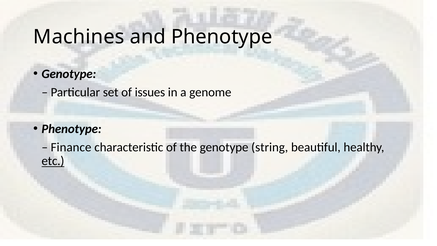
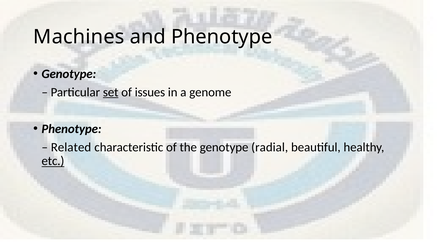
set underline: none -> present (111, 92)
Finance: Finance -> Related (71, 147)
string: string -> radial (270, 147)
